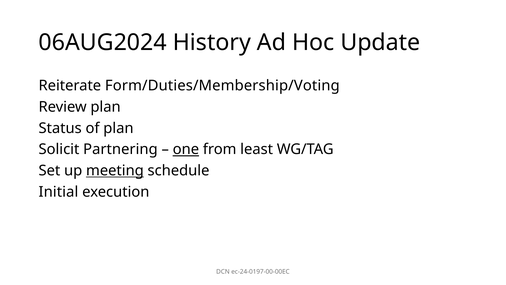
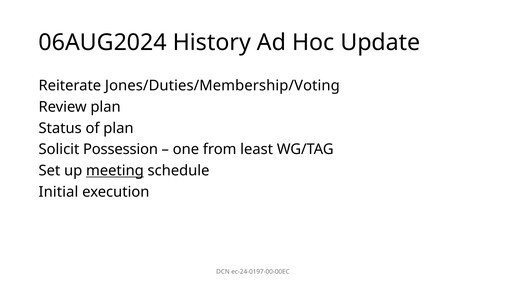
Form/Duties/Membership/Voting: Form/Duties/Membership/Voting -> Jones/Duties/Membership/Voting (222, 86)
Partnering: Partnering -> Possession (121, 149)
one underline: present -> none (186, 149)
